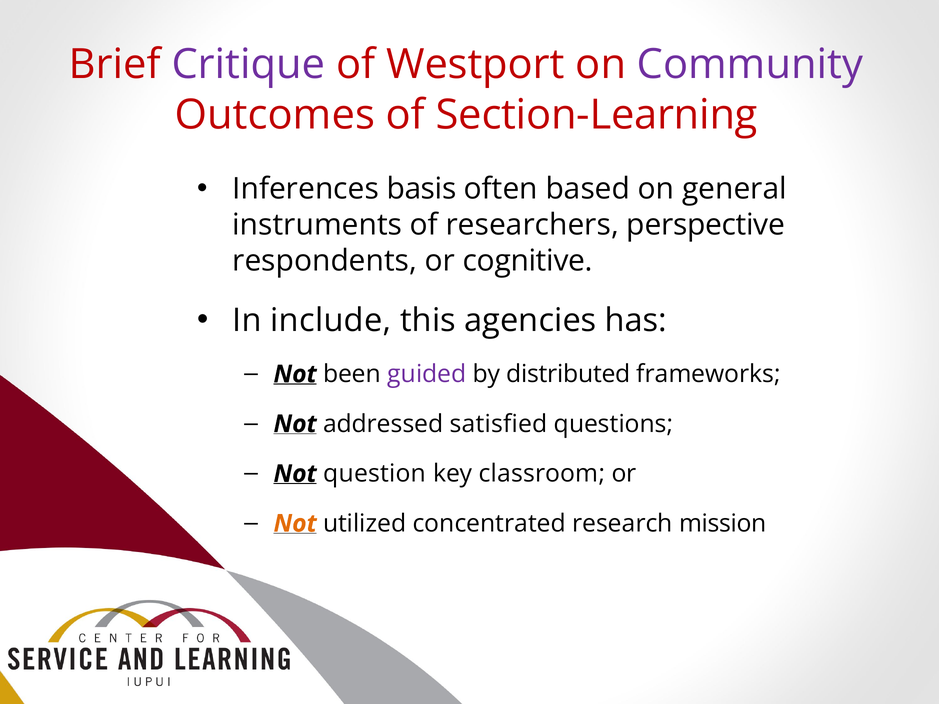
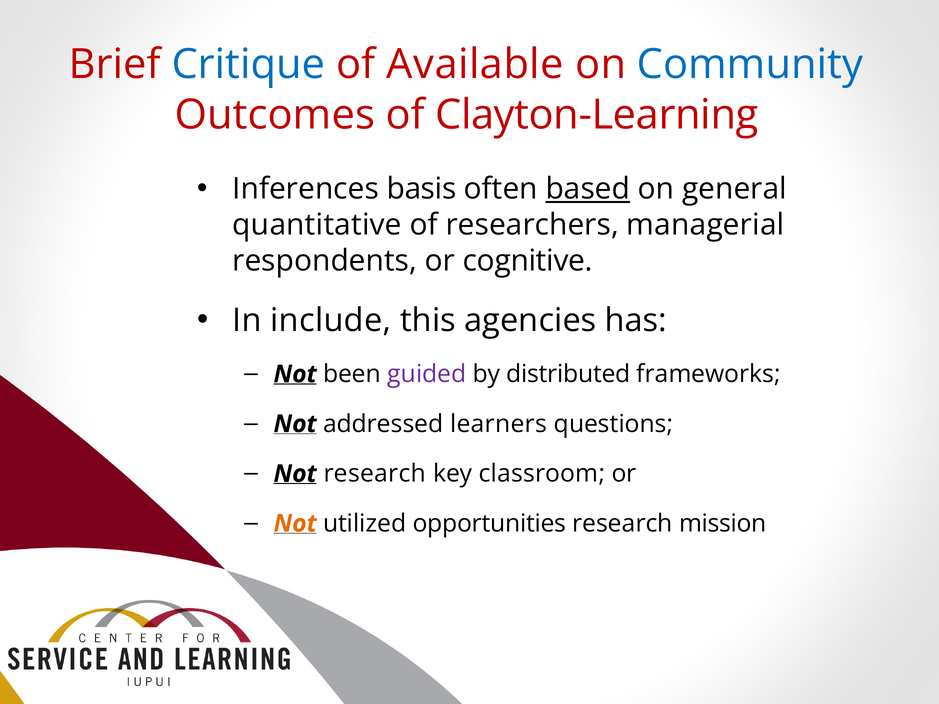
Critique colour: purple -> blue (248, 65)
Westport: Westport -> Available (475, 65)
Community colour: purple -> blue (750, 65)
Section-Learning: Section-Learning -> Clayton-Learning (597, 115)
based underline: none -> present (588, 189)
instruments: instruments -> quantitative (317, 225)
perspective: perspective -> managerial (705, 225)
satisfied: satisfied -> learners (498, 424)
Not question: question -> research (375, 474)
concentrated: concentrated -> opportunities (489, 524)
